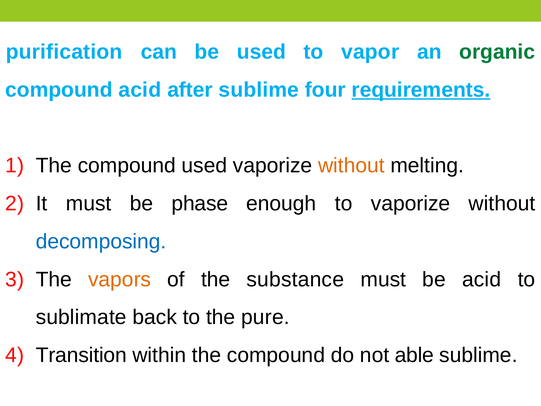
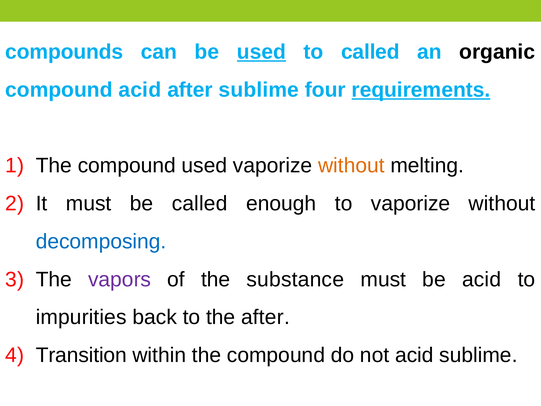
purification: purification -> compounds (64, 52)
used underline: none -> present (261, 52)
to vapor: vapor -> called (370, 52)
organic colour: green -> black (497, 52)
be phase: phase -> called (200, 203)
vapors colour: orange -> purple (120, 279)
sublimate: sublimate -> impurities (81, 317)
the pure: pure -> after (265, 317)
not able: able -> acid (414, 355)
